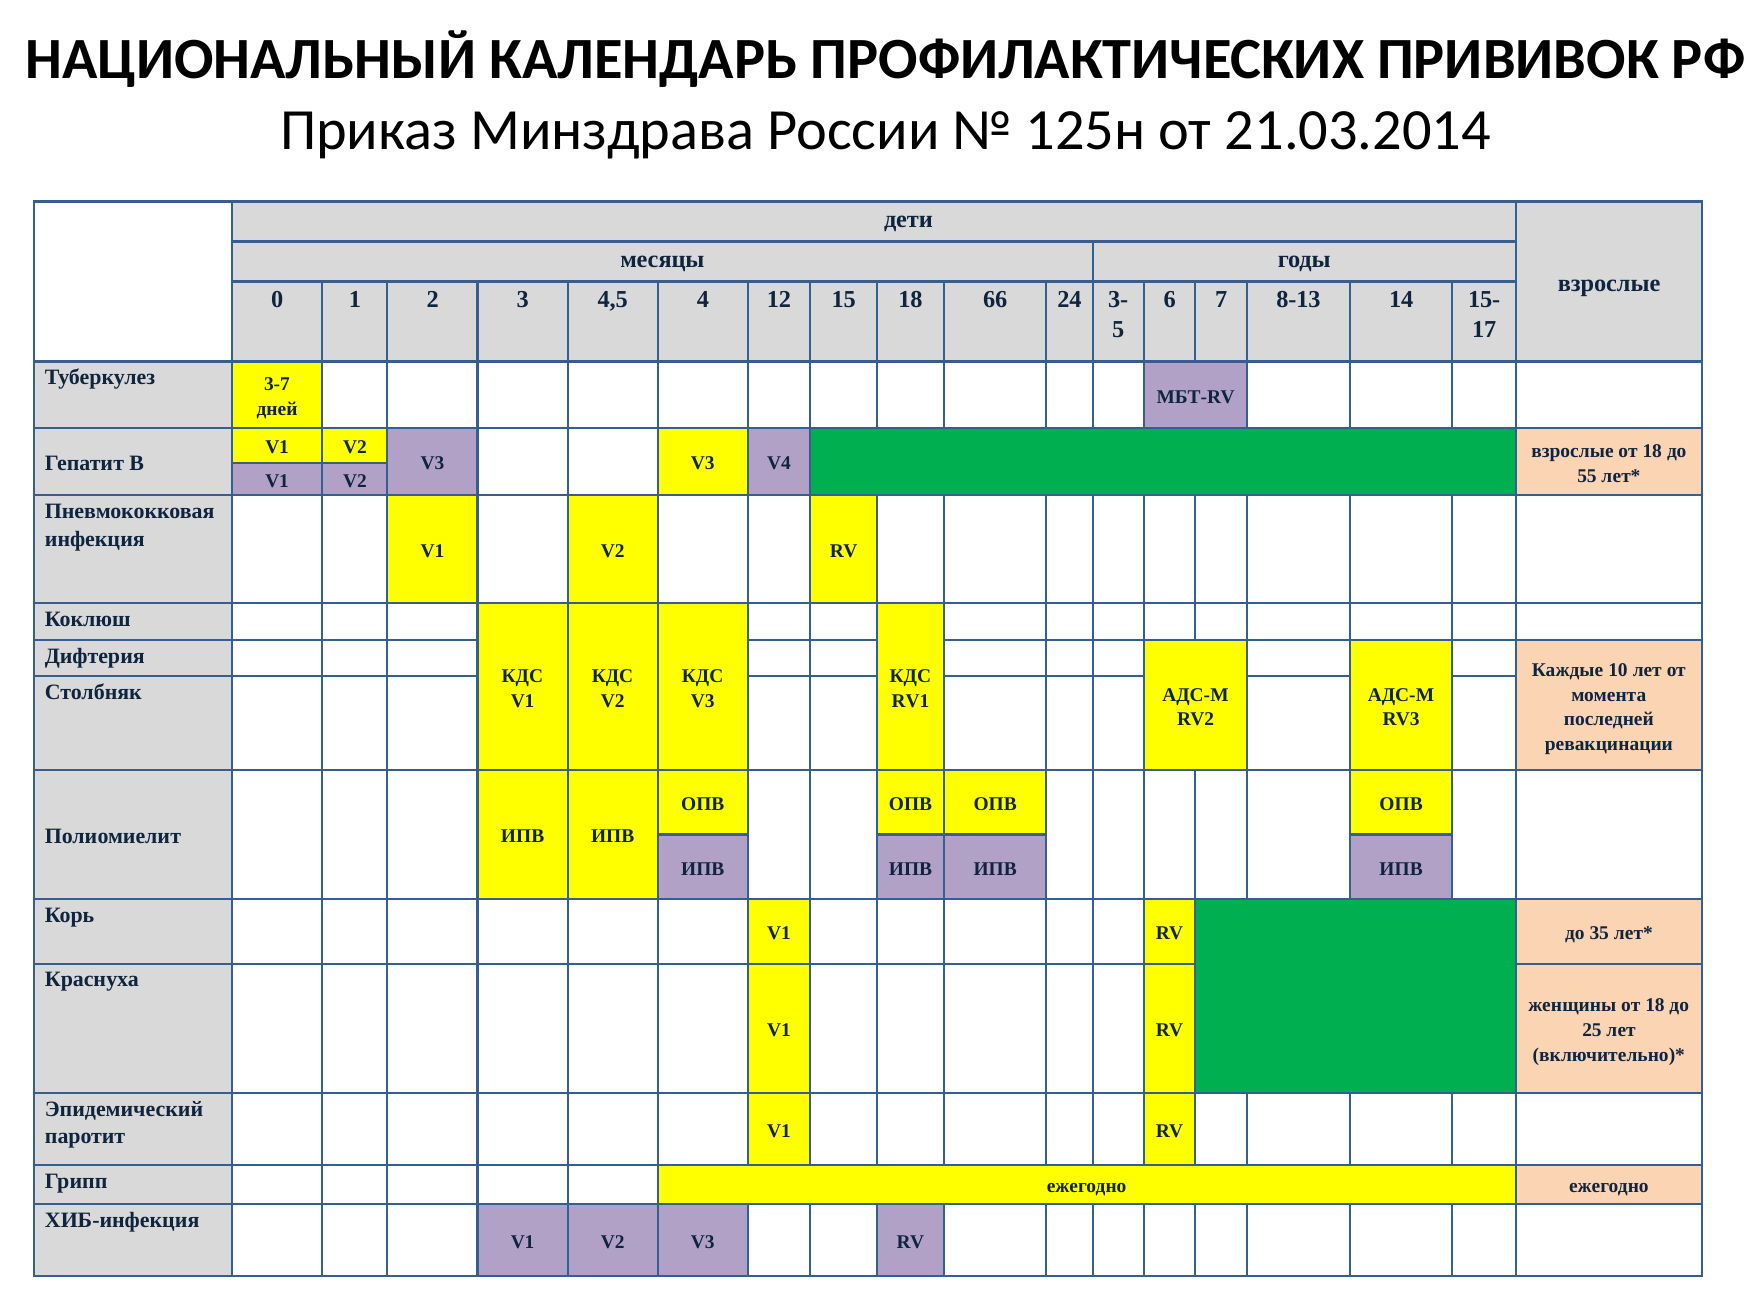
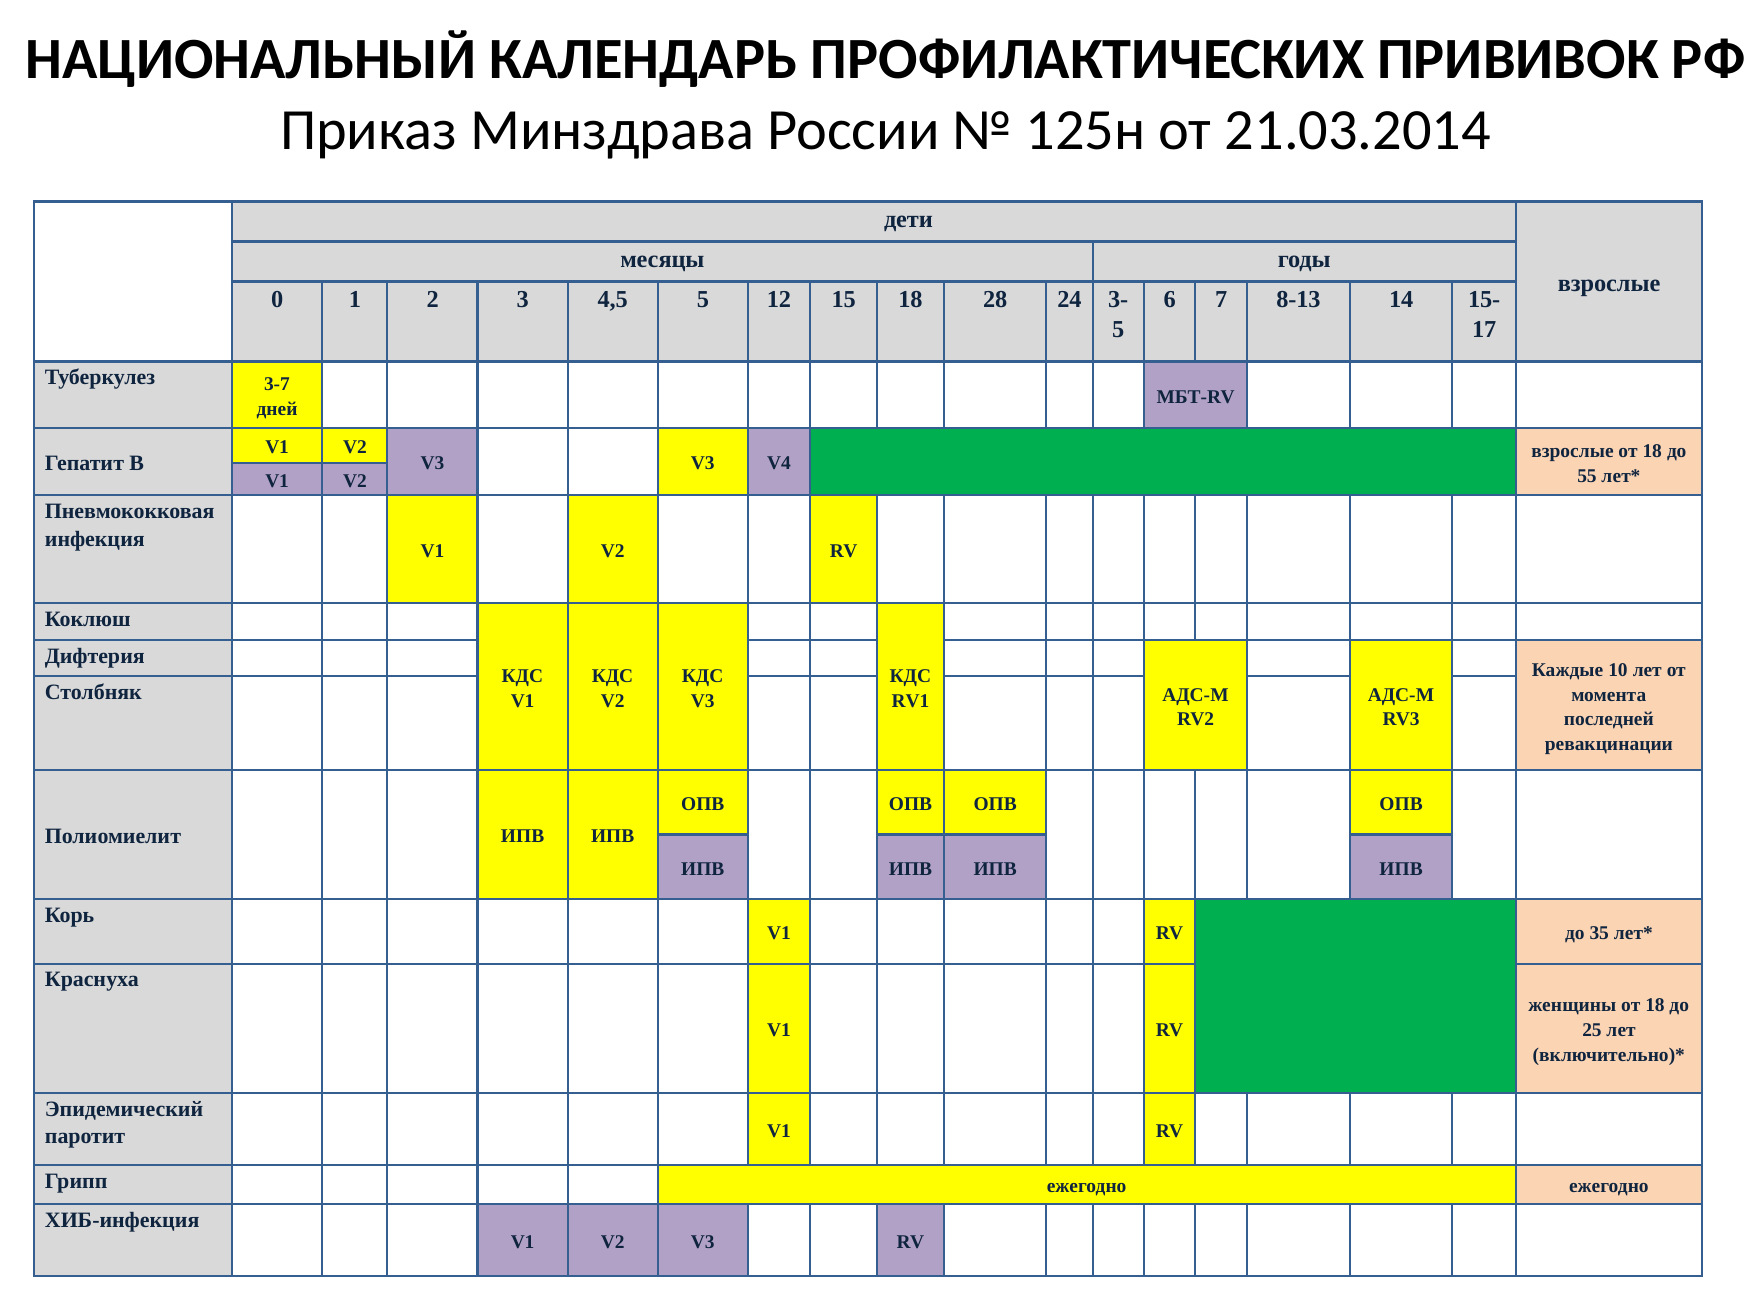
4,5 4: 4 -> 5 (703, 299)
66: 66 -> 28 (995, 299)
